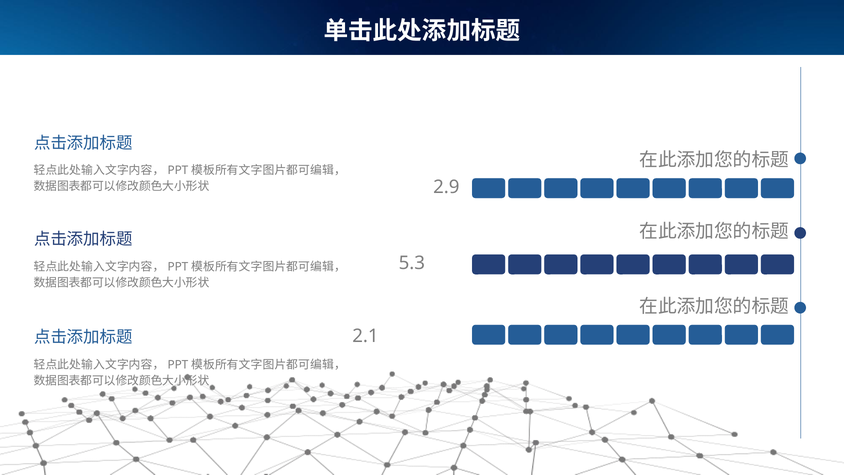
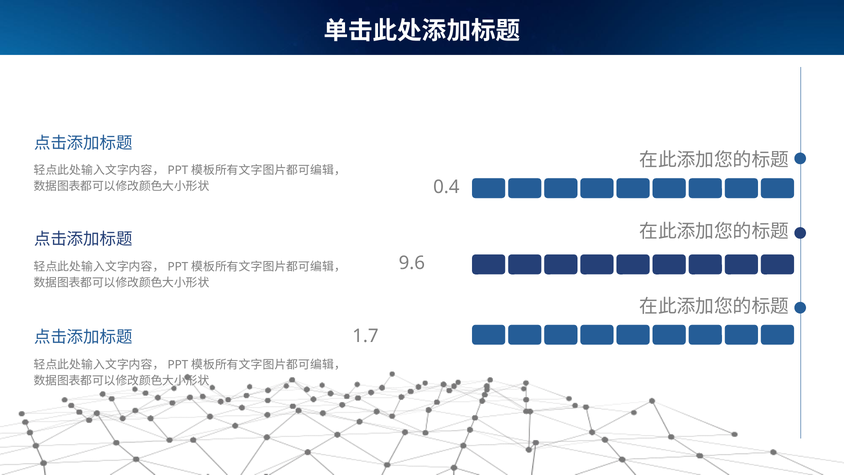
2.9: 2.9 -> 0.4 (446, 187)
5.3: 5.3 -> 9.6 (412, 263)
2.1: 2.1 -> 1.7 (365, 336)
